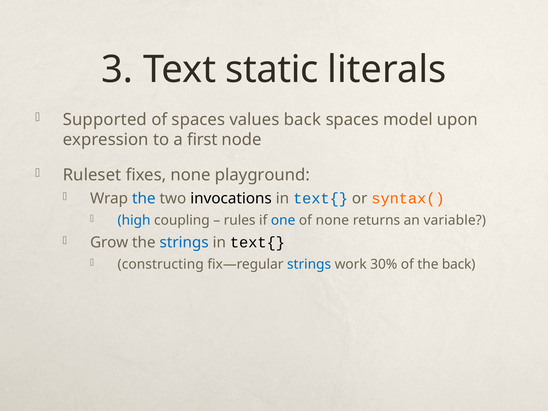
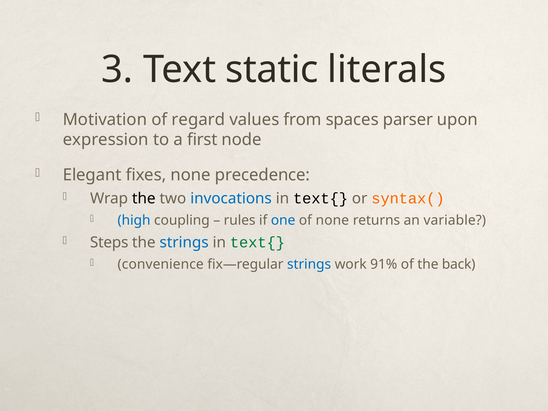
Supported: Supported -> Motivation (105, 120)
of spaces: spaces -> regard (198, 120)
values back: back -> from (303, 120)
model: model -> parser (408, 120)
Ruleset: Ruleset -> Elegant (92, 175)
playground: playground -> precedence (263, 175)
the colour: blue -> black (144, 199)
invocations colour: black -> blue (231, 199)
text{ colour: blue -> black (321, 199)
Grow: Grow -> Steps (109, 242)
text{ colour: black -> green (257, 242)
constructing: constructing -> convenience (161, 264)
30%: 30% -> 91% (384, 264)
